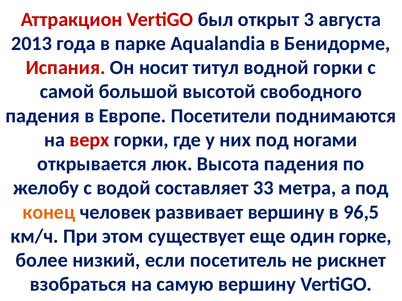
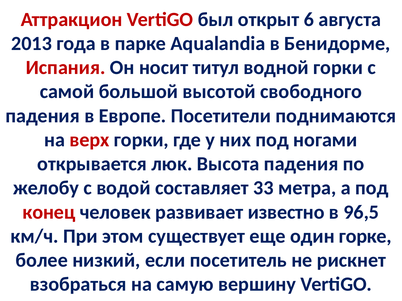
3: 3 -> 6 (309, 19)
конец colour: orange -> red (49, 212)
развивает вершину: вершину -> известно (286, 212)
